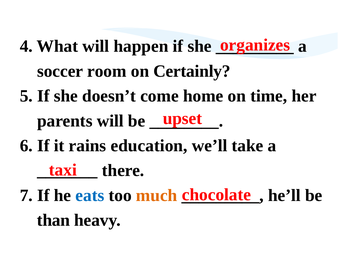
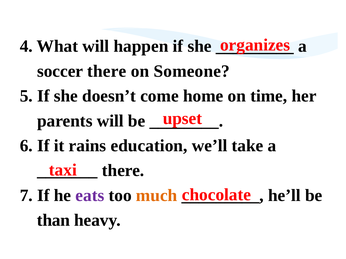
soccer room: room -> there (107, 71)
Certainly: Certainly -> Someone (192, 71)
eats colour: blue -> purple (90, 196)
